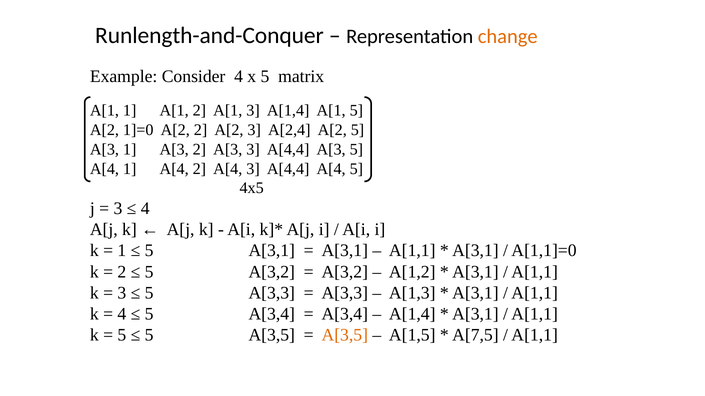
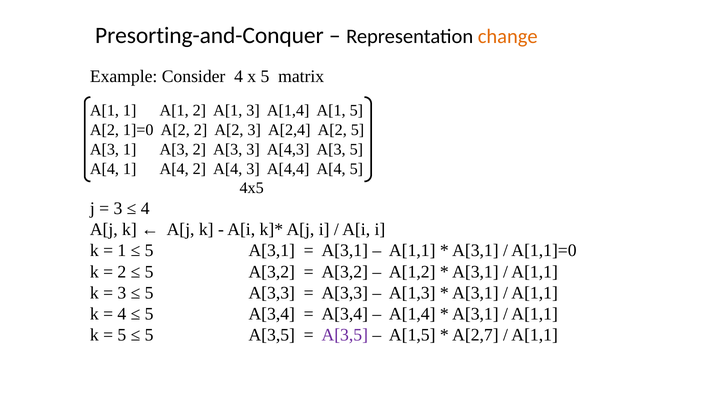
Runlength-and-Conquer: Runlength-and-Conquer -> Presorting-and-Conquer (209, 36)
A[3 3 A[4,4: A[4,4 -> A[4,3 (288, 150)
A[3,5 colour: orange -> purple (345, 336)
A[7,5: A[7,5 -> A[2,7 (475, 336)
